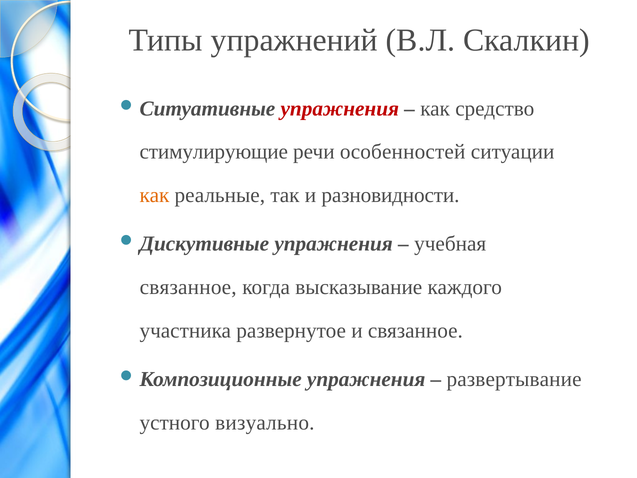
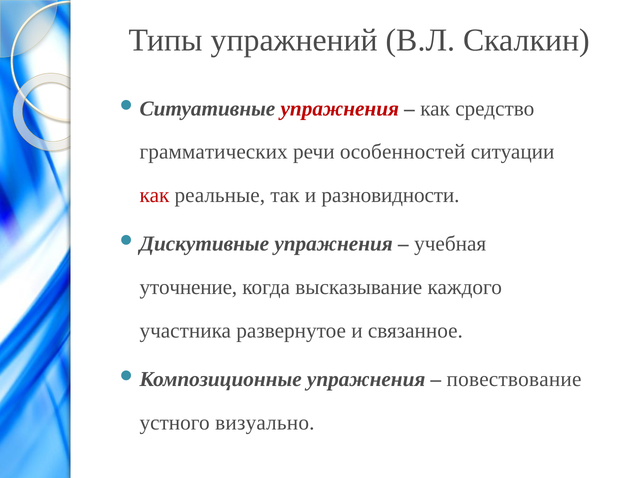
стимулирующие: стимулирующие -> грамматических (214, 152)
как colour: orange -> red (154, 195)
связанное: связанное -> уточнение (188, 287)
развертывание: развертывание -> повествование (514, 379)
